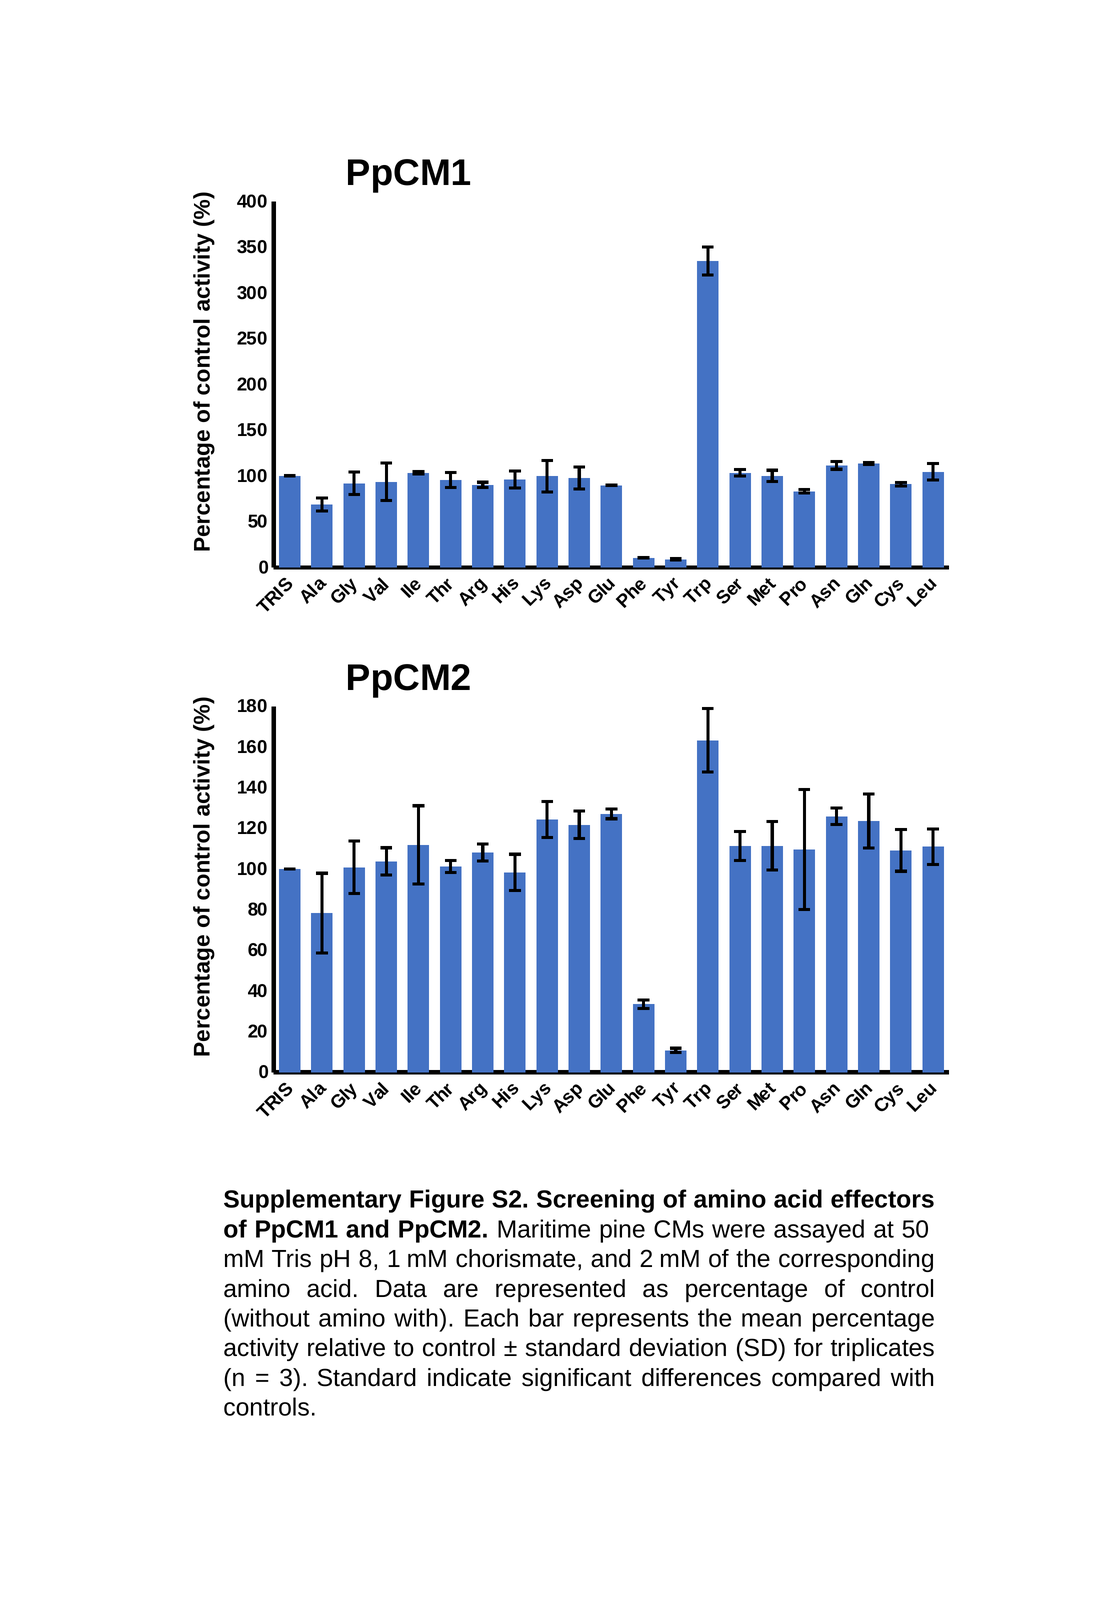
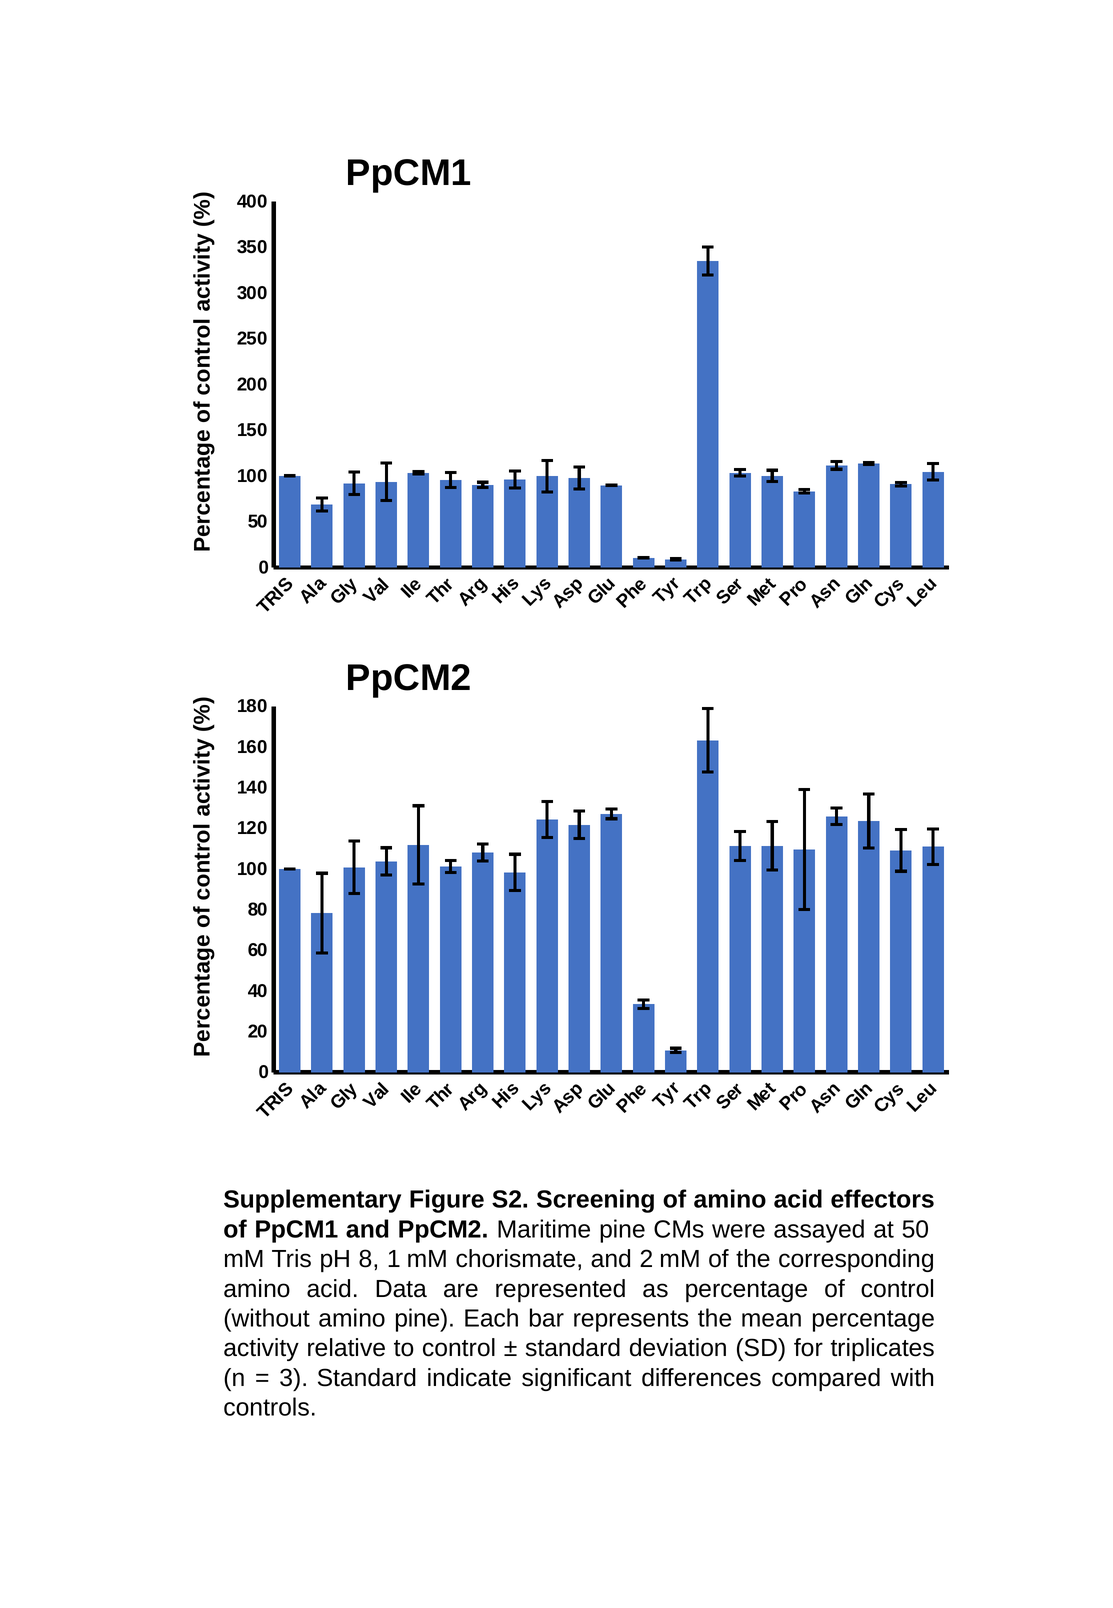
amino with: with -> pine (425, 1318)
